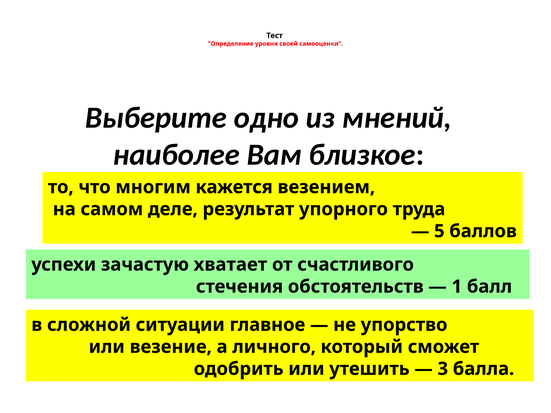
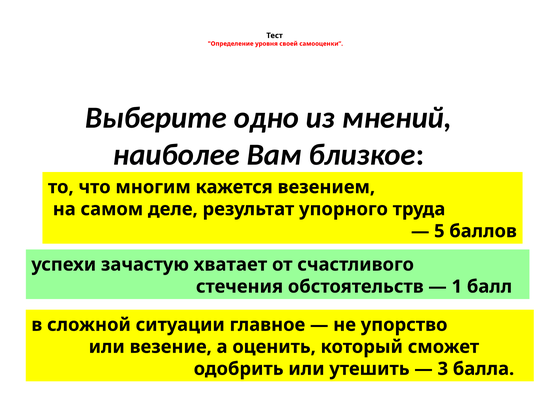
личного: личного -> оценить (274, 347)
